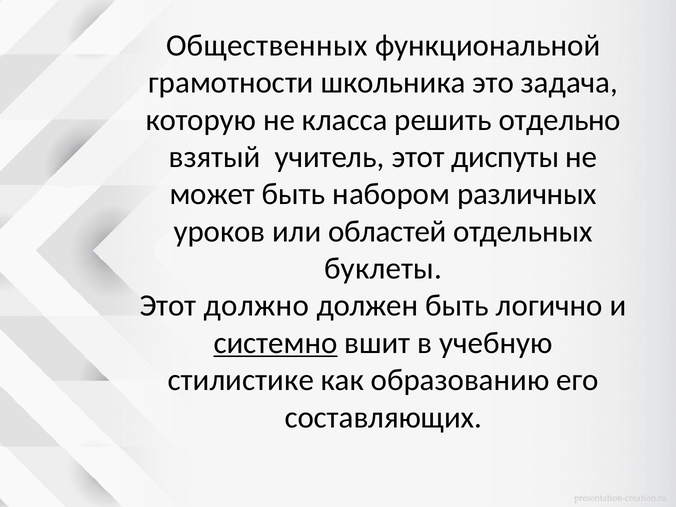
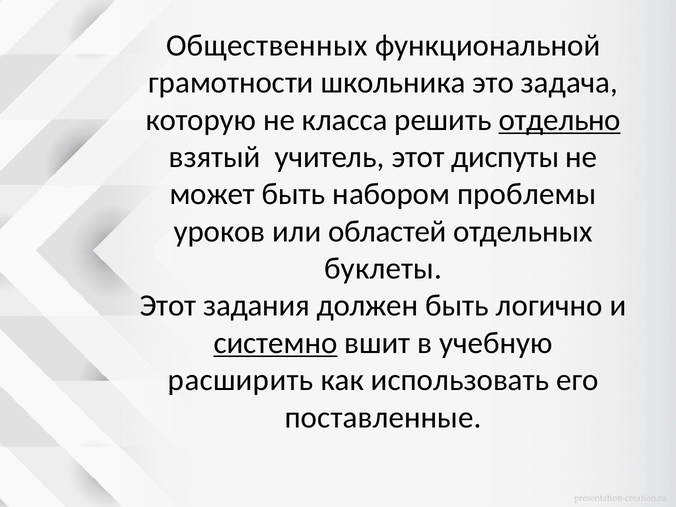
отдельно underline: none -> present (560, 120)
различных: различных -> проблемы (527, 194)
должно: должно -> задания (257, 306)
стилистике: стилистике -> расширить (241, 380)
образованию: образованию -> использовать (460, 380)
составляющих: составляющих -> поставленные (383, 417)
